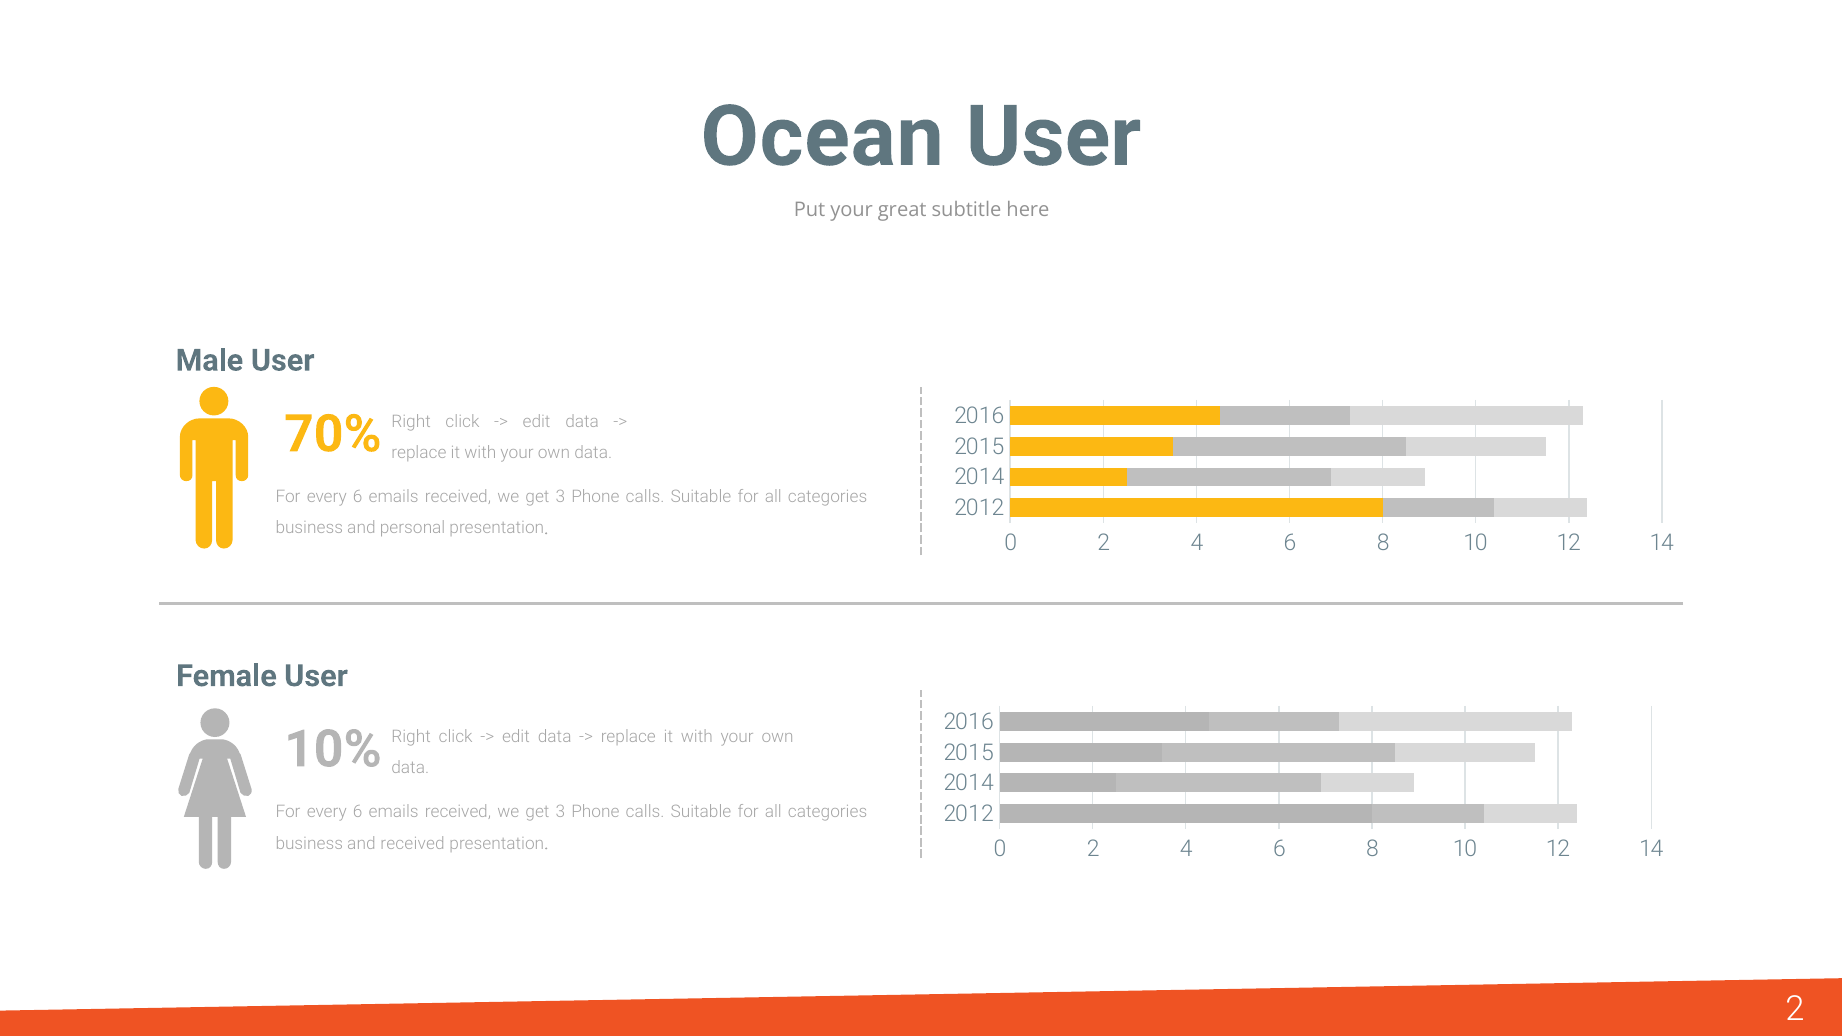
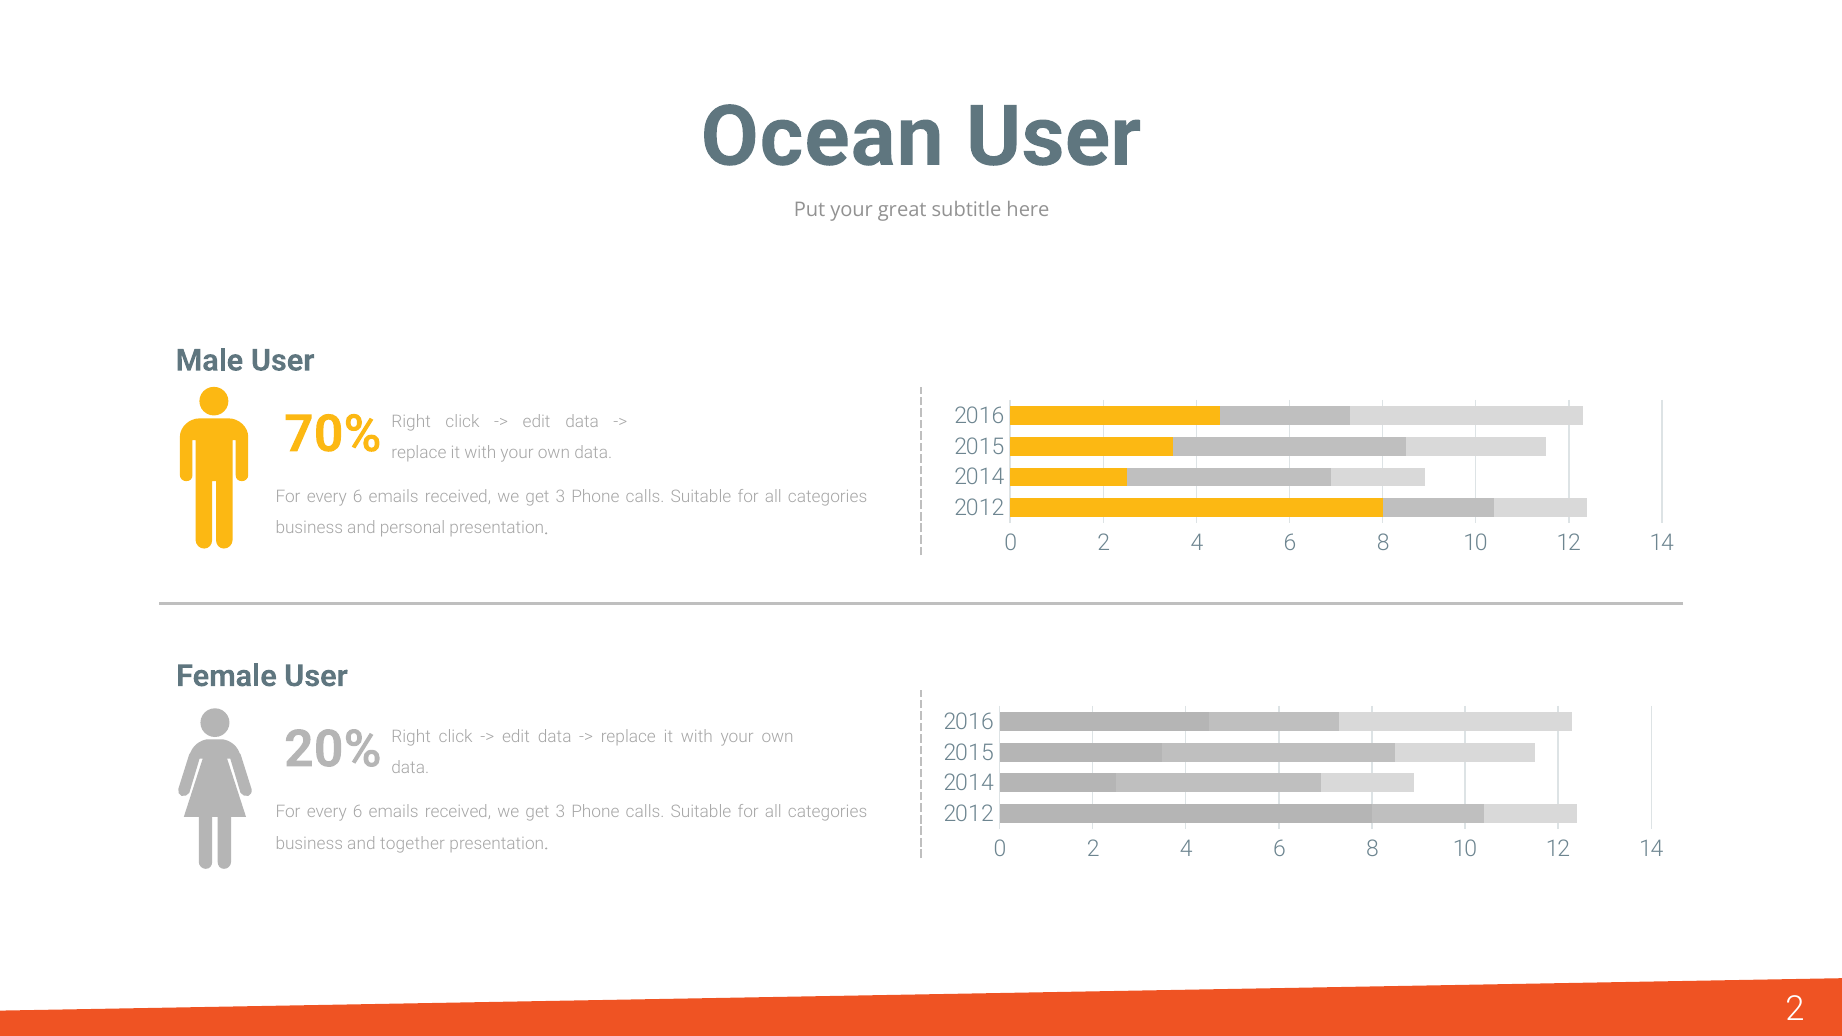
10%: 10% -> 20% (333, 749)
and received: received -> together (413, 843)
